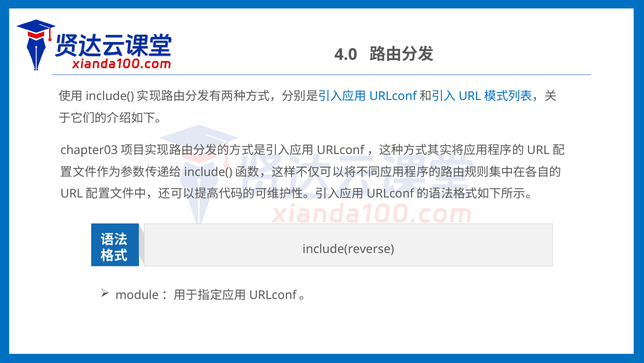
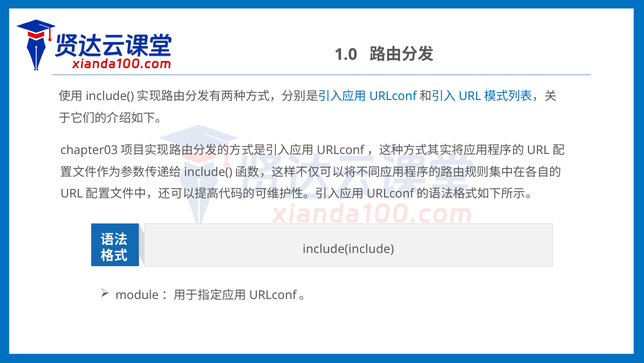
4.0: 4.0 -> 1.0 (346, 54)
include(reverse: include(reverse -> include(include (348, 249)
